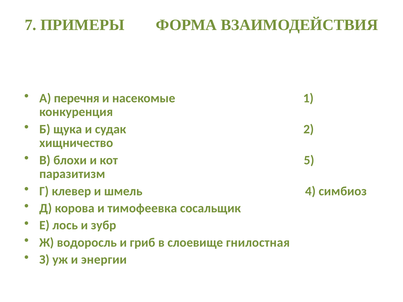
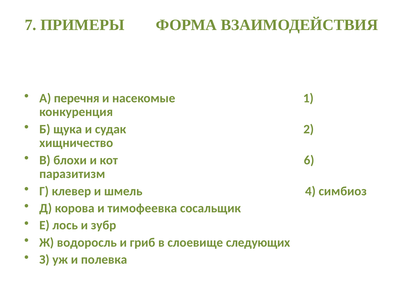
5: 5 -> 6 (309, 160)
гнилостная: гнилостная -> следующих (258, 243)
энергии: энергии -> полевка (104, 260)
